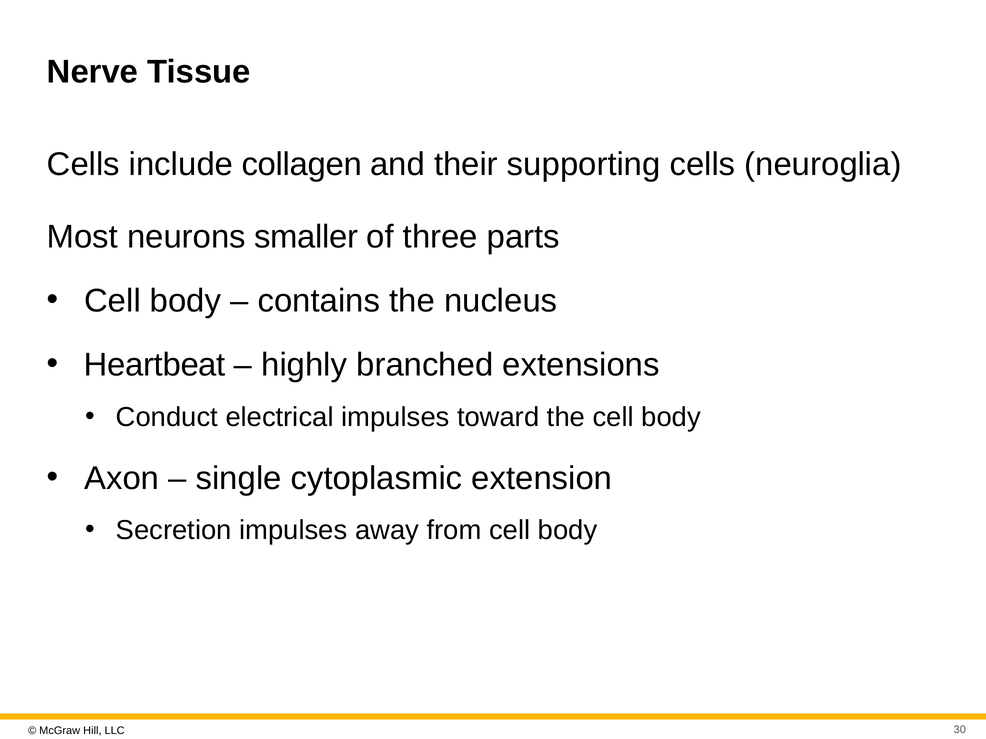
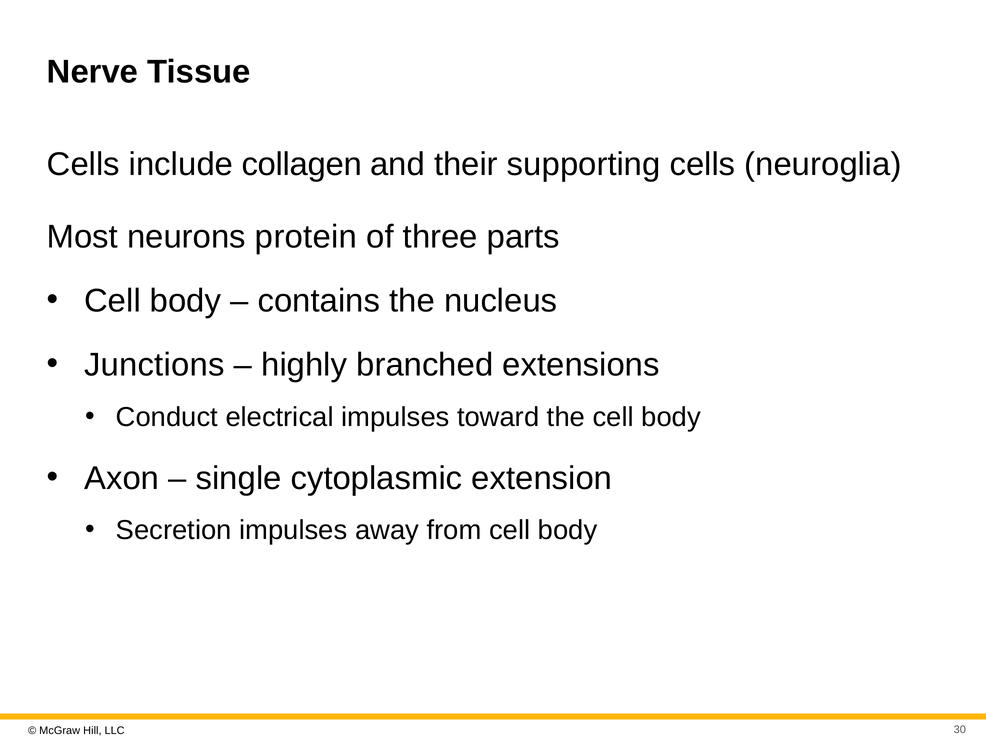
smaller: smaller -> protein (306, 237)
Heartbeat: Heartbeat -> Junctions (154, 365)
